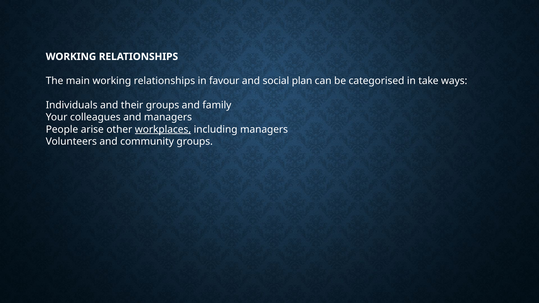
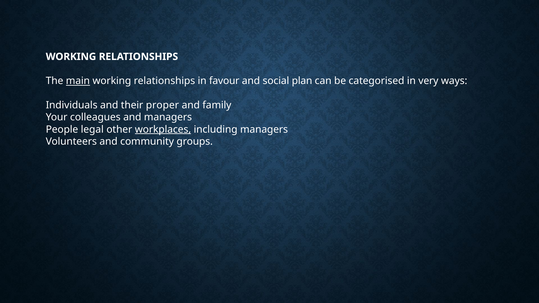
main underline: none -> present (78, 81)
take: take -> very (428, 81)
their groups: groups -> proper (162, 105)
arise: arise -> legal (92, 129)
